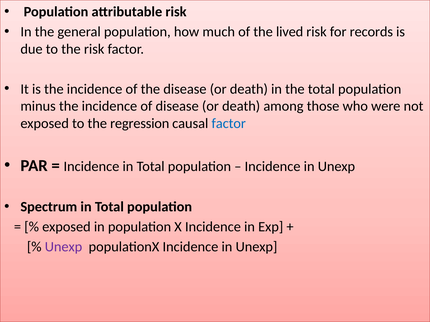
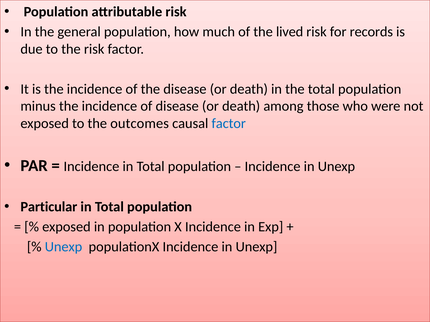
regression: regression -> outcomes (140, 124)
Spectrum: Spectrum -> Particular (49, 207)
Unexp colour: purple -> blue (64, 247)
